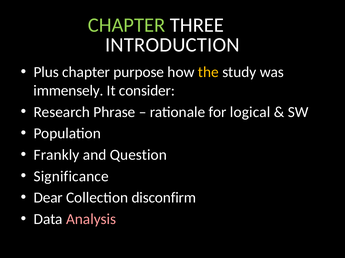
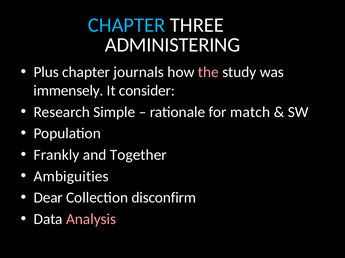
CHAPTER colour: light green -> light blue (127, 25)
INTRODUCTION: INTRODUCTION -> ADMINISTERING (173, 45)
purpose: purpose -> journals (139, 72)
the colour: yellow -> pink (208, 72)
Phrase: Phrase -> Simple (114, 112)
logical: logical -> match (250, 112)
Question: Question -> Together (138, 155)
Significance: Significance -> Ambiguities (71, 177)
